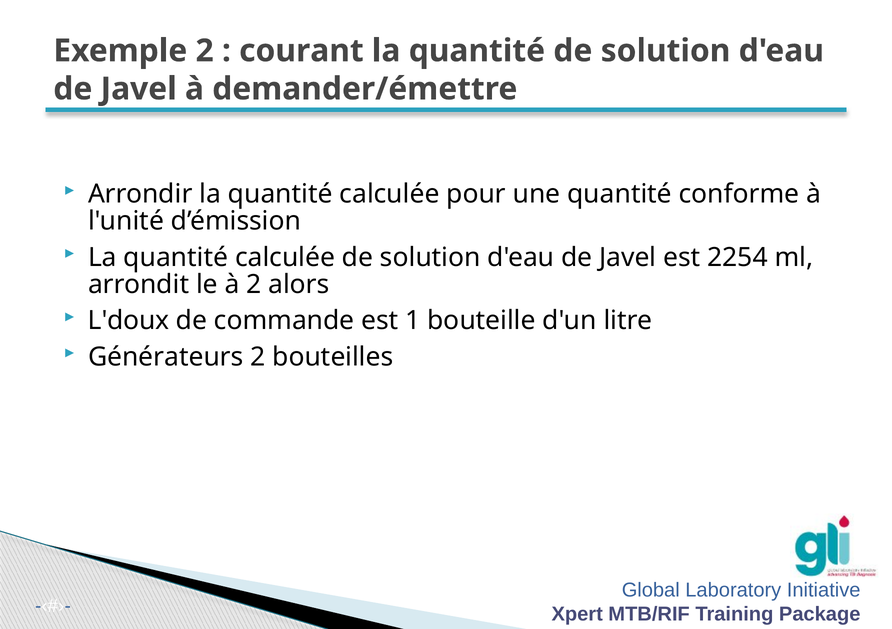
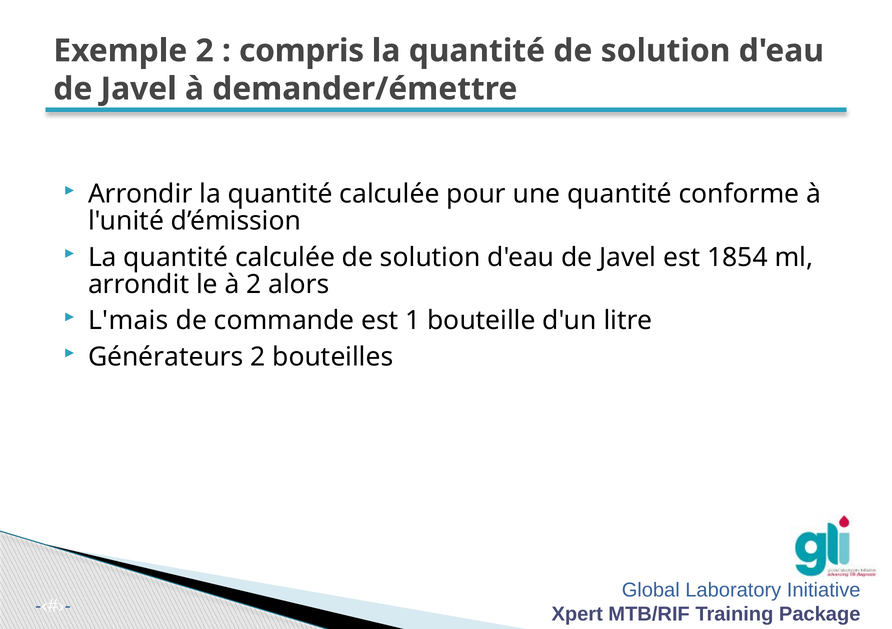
courant: courant -> compris (302, 51)
2254: 2254 -> 1854 (737, 258)
L'doux: L'doux -> L'mais (128, 321)
